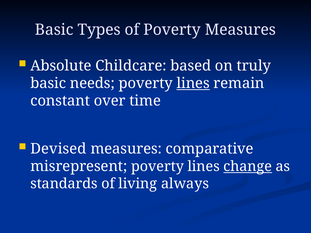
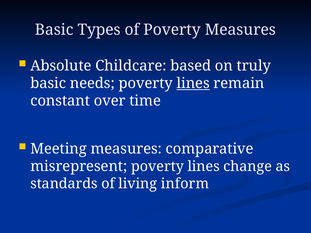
Devised: Devised -> Meeting (59, 149)
change underline: present -> none (248, 167)
always: always -> inform (185, 184)
